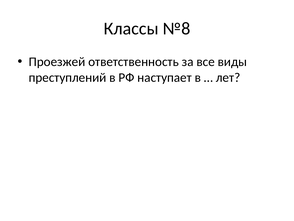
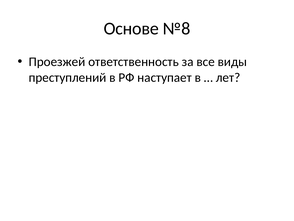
Классы: Классы -> Основе (131, 28)
